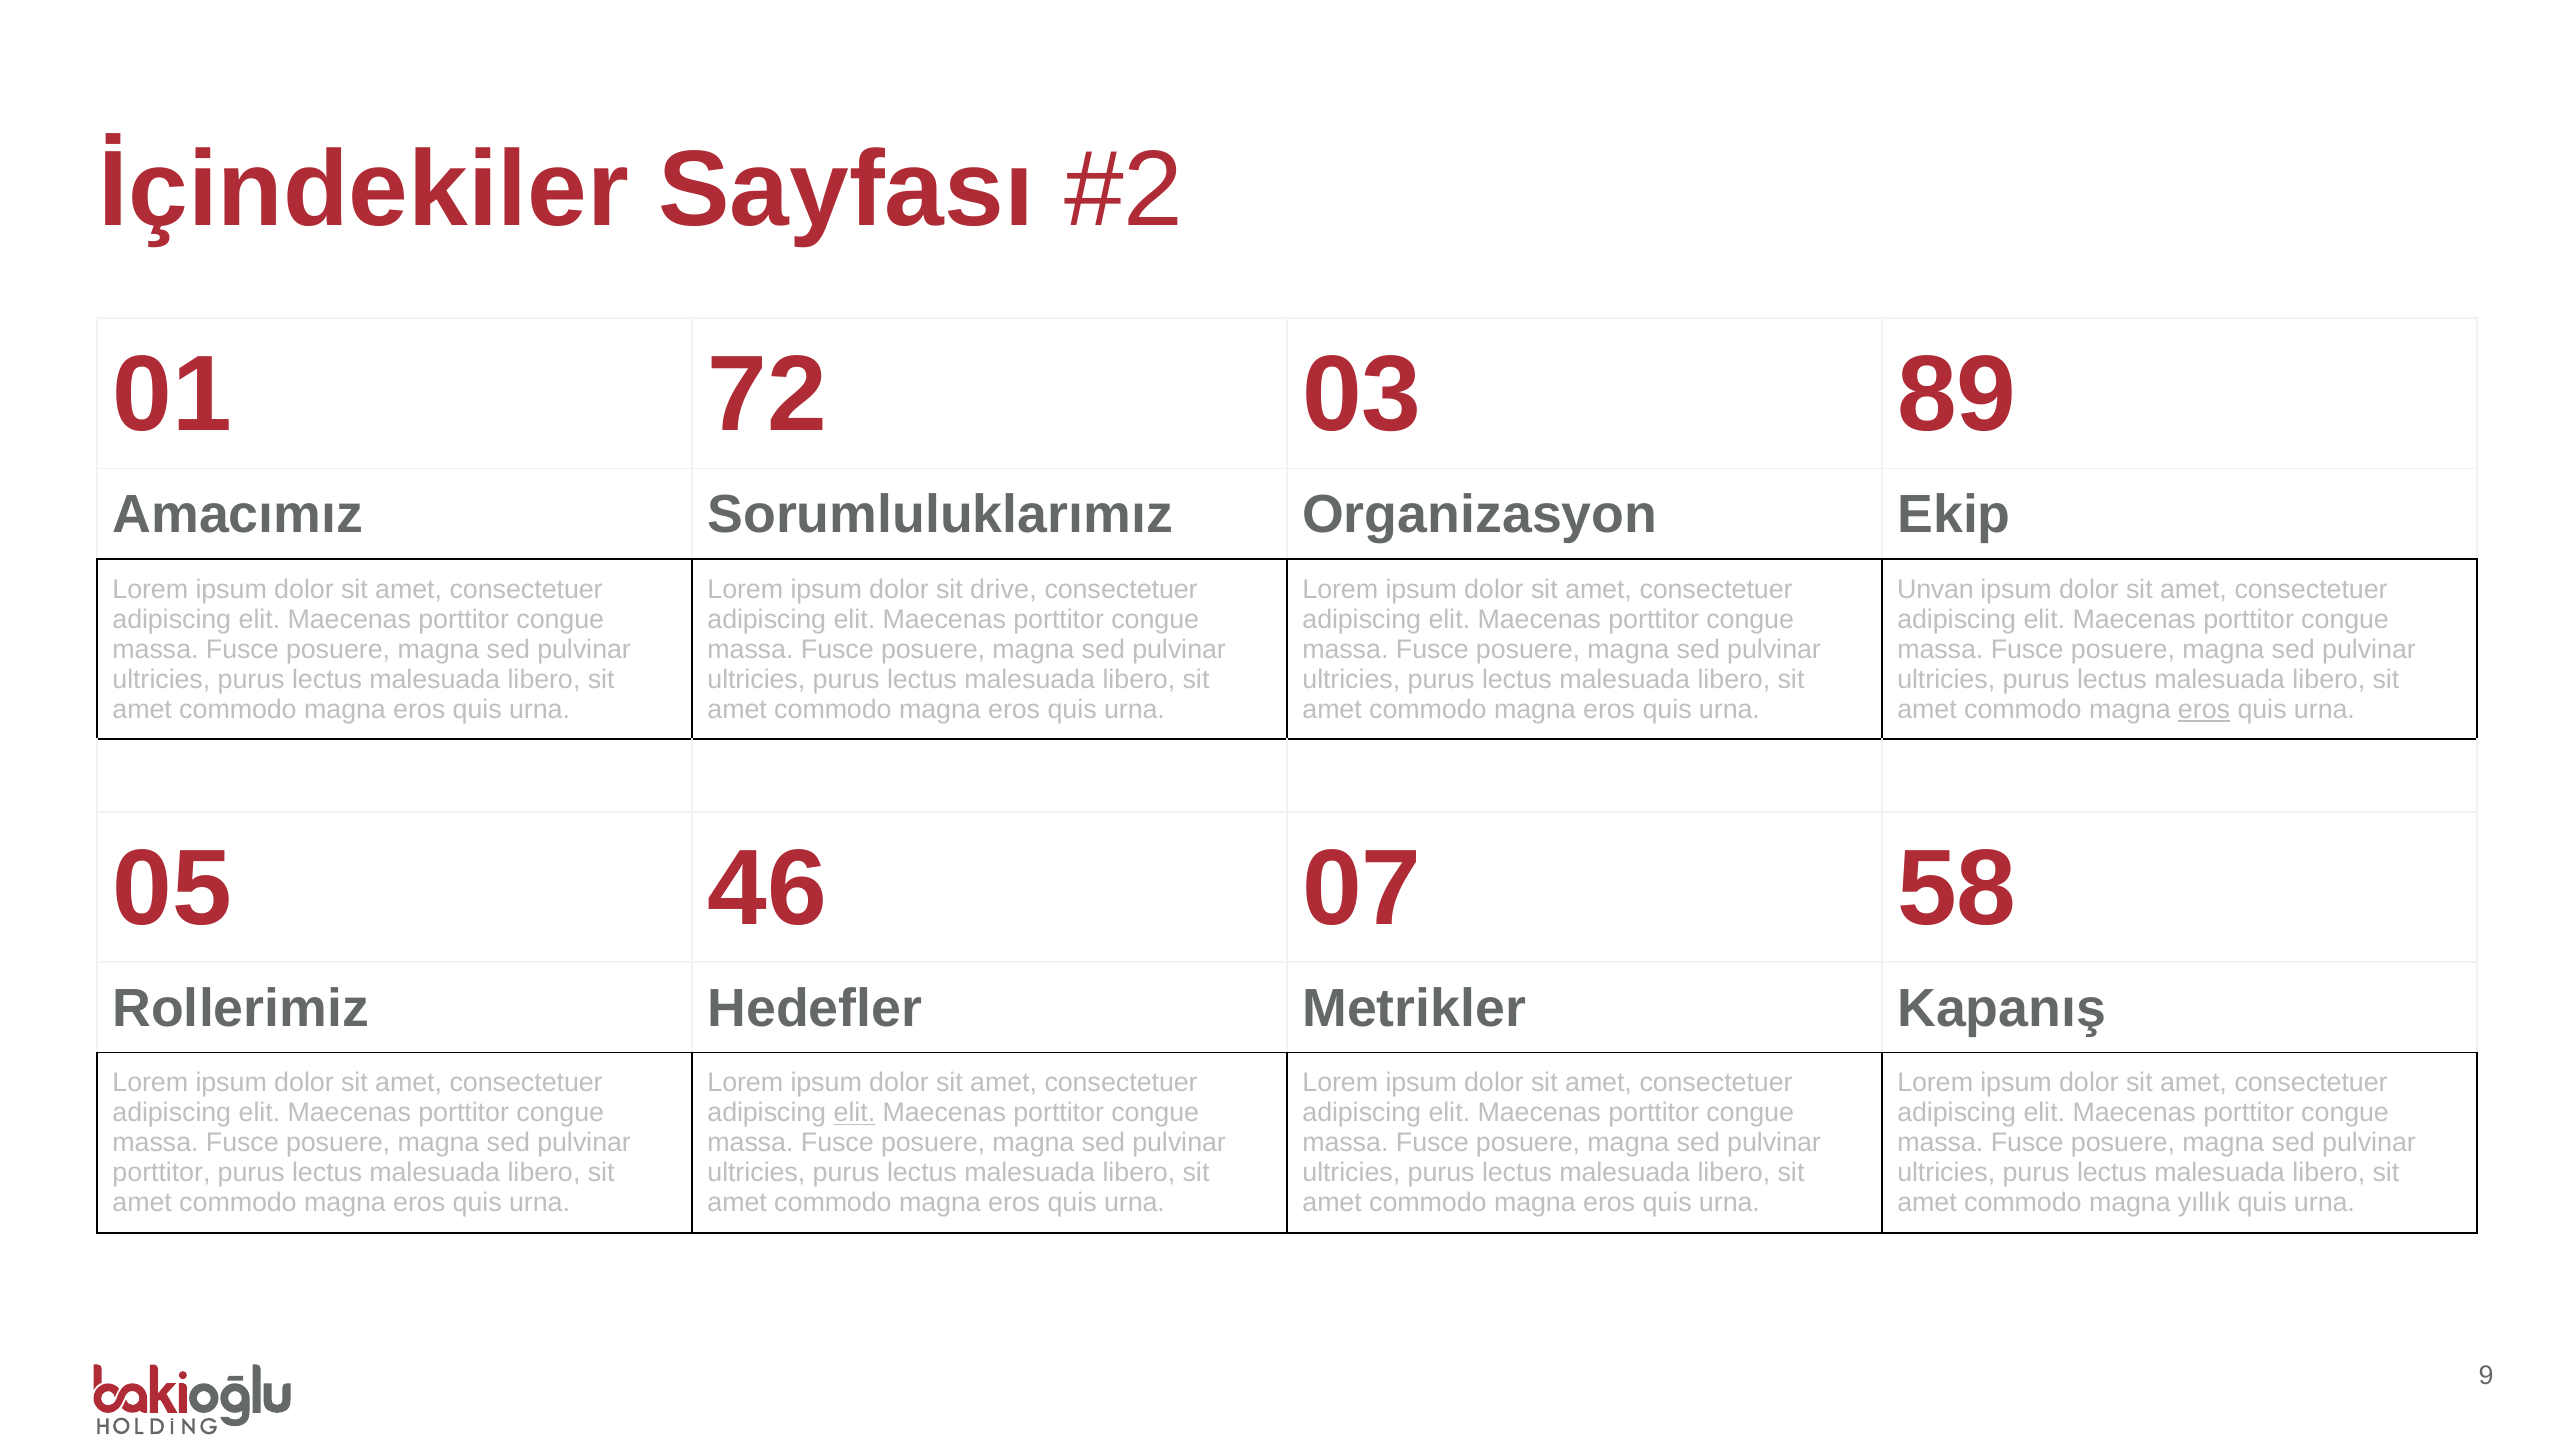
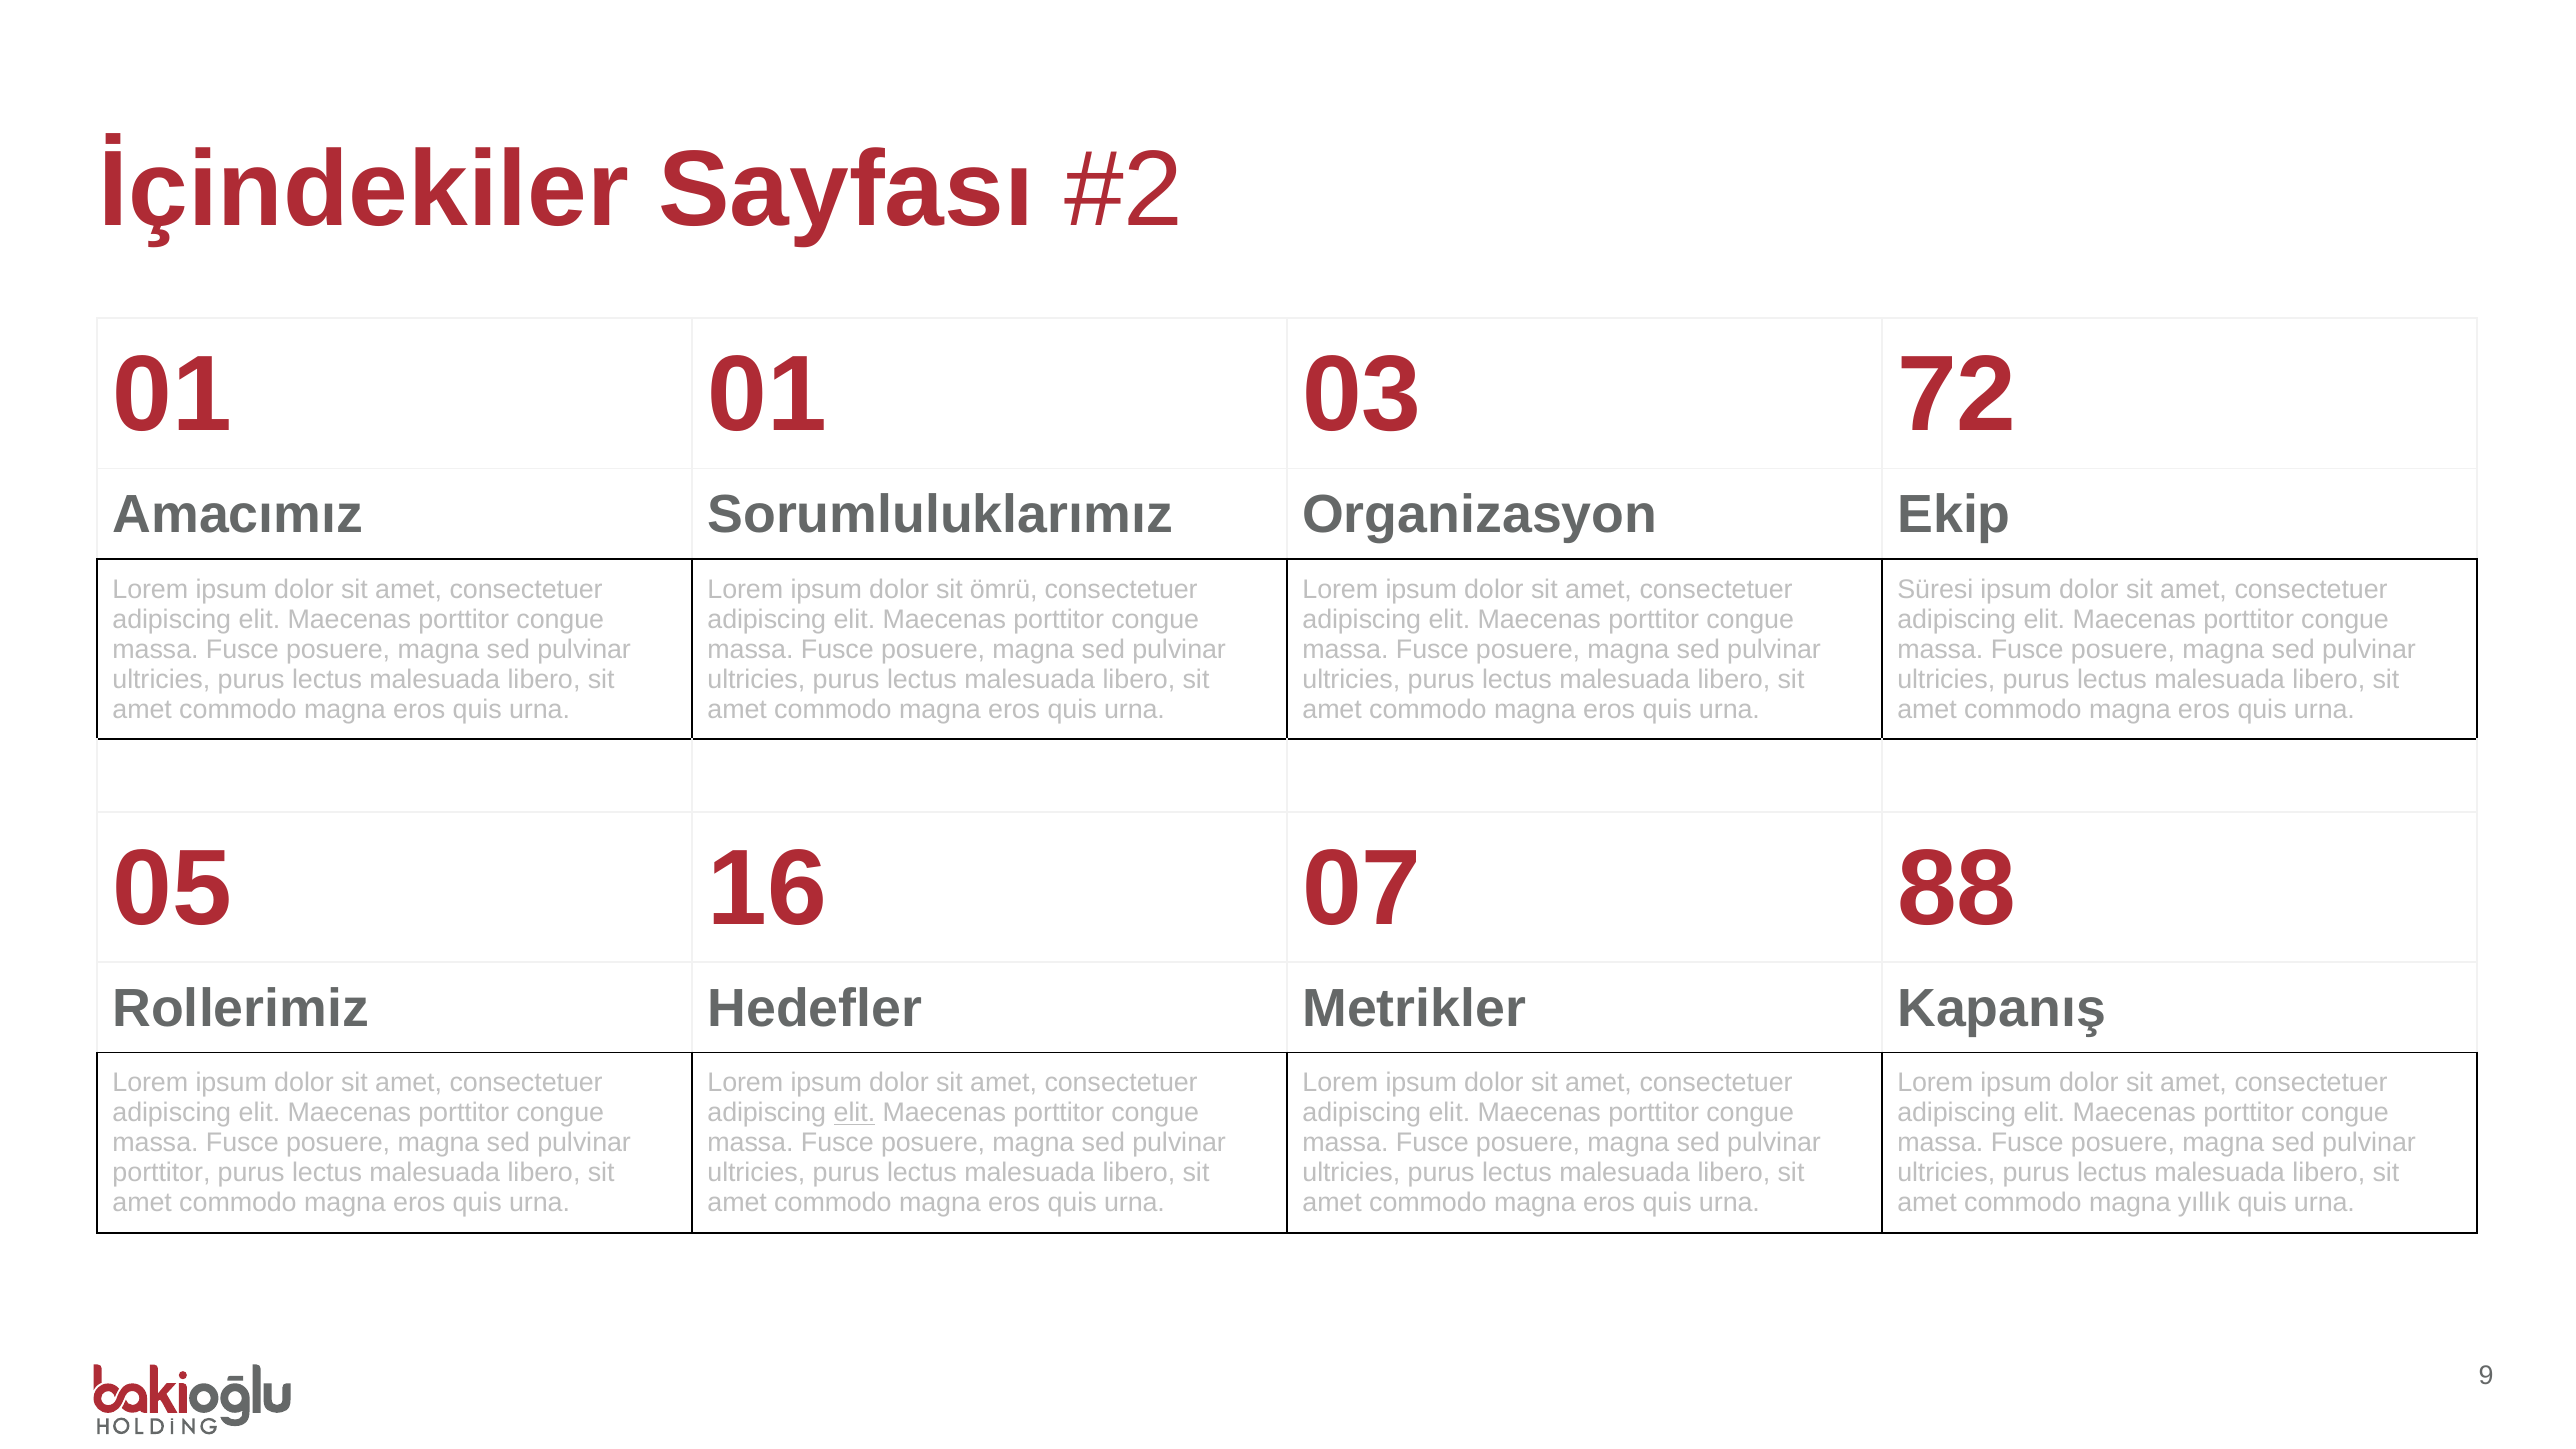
01 72: 72 -> 01 (767, 395)
89: 89 -> 72 (1957, 395)
drive: drive -> ömrü (1004, 589)
Unvan: Unvan -> Süresi (1935, 589)
eros underline: present -> none (2204, 709)
46: 46 -> 16 (767, 889)
58: 58 -> 88 (1957, 889)
